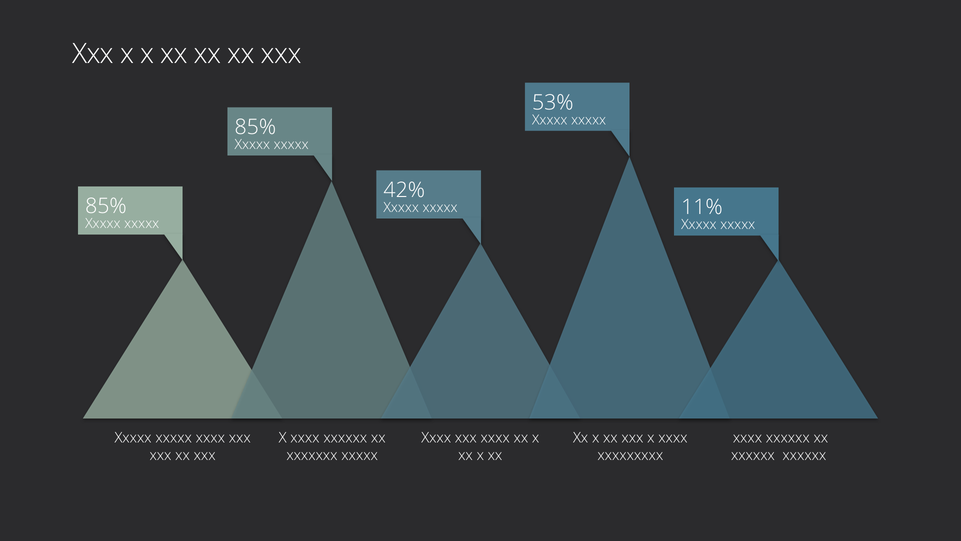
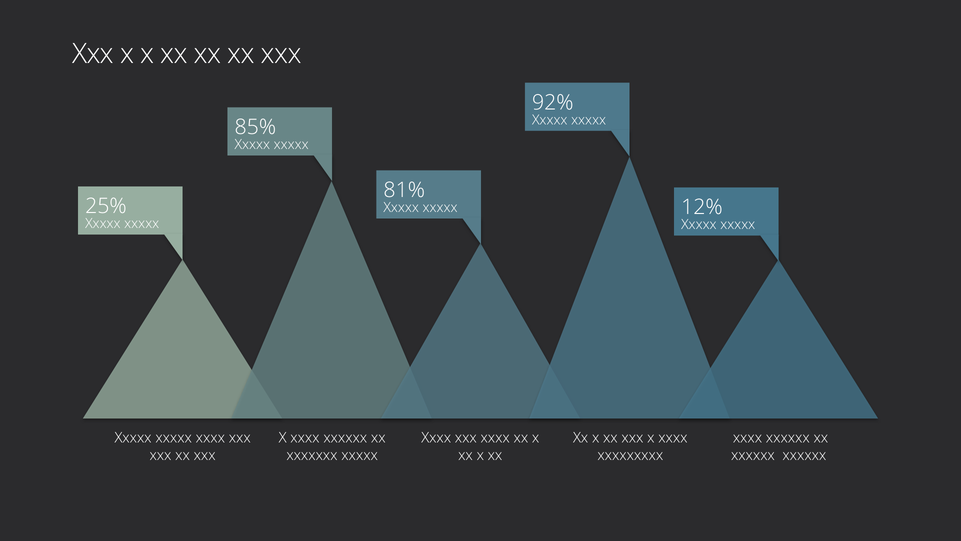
53%: 53% -> 92% (553, 103)
42%: 42% -> 81% (404, 190)
85%: 85% -> 25% (106, 206)
11%: 11% -> 12% (702, 207)
